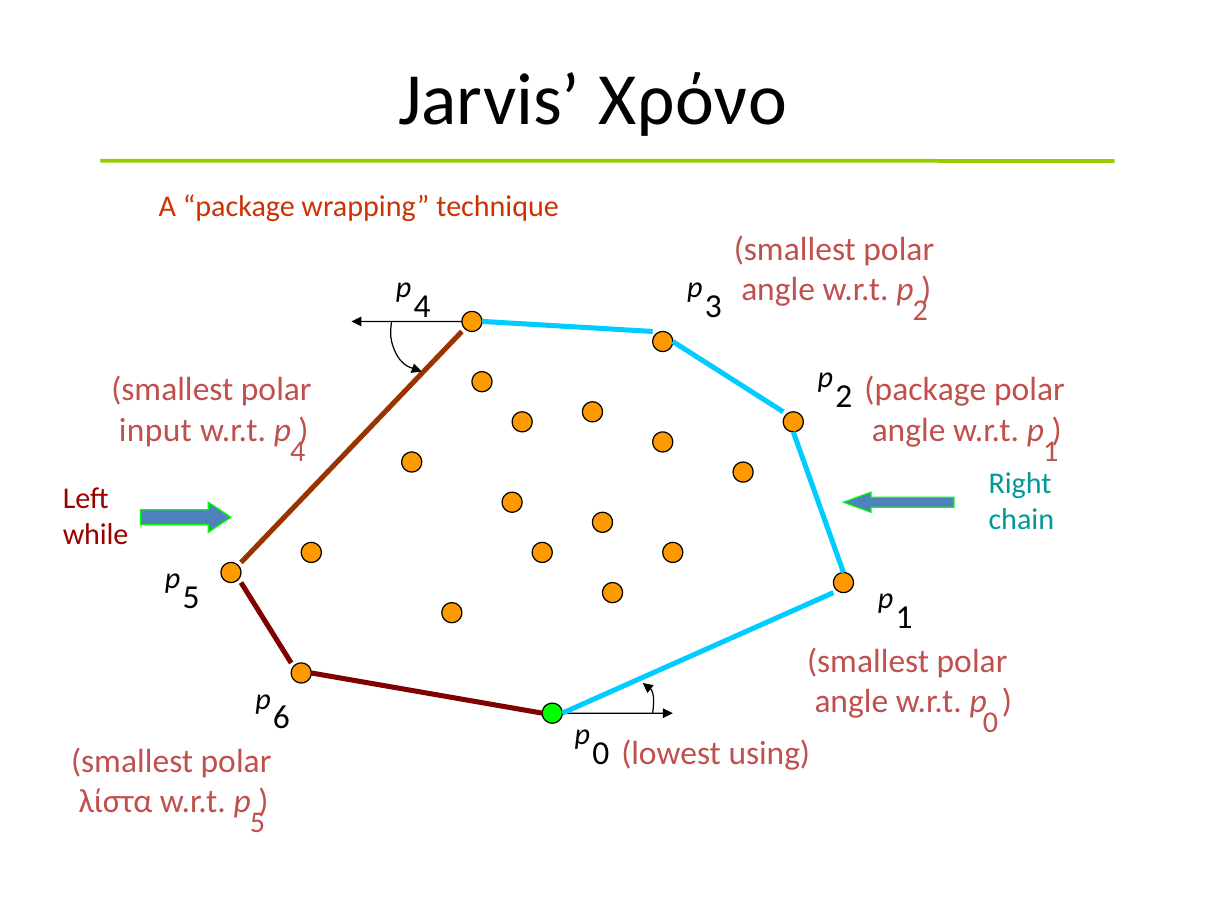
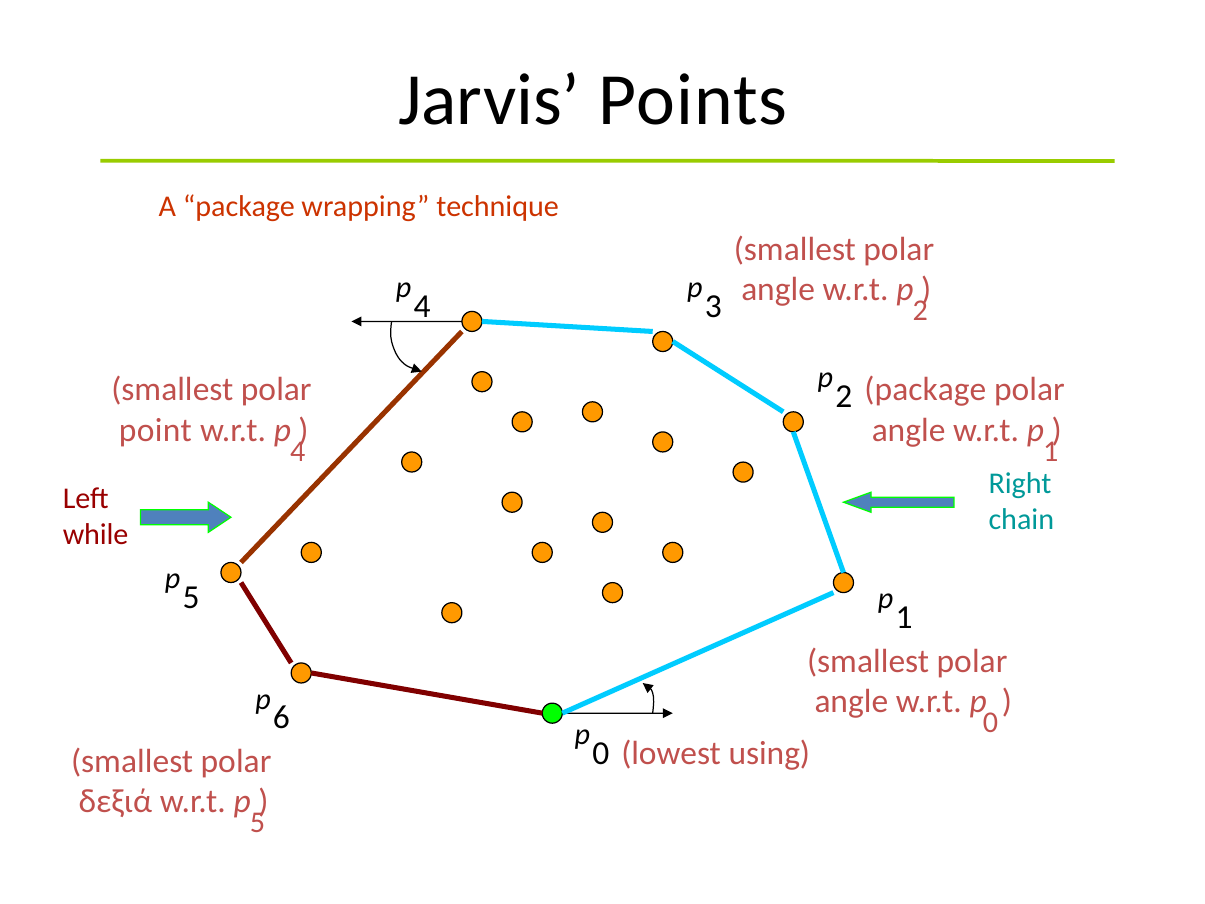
Χρόνο: Χρόνο -> Points (693, 101)
input: input -> point (155, 430)
λίστα: λίστα -> δεξιά (115, 802)
